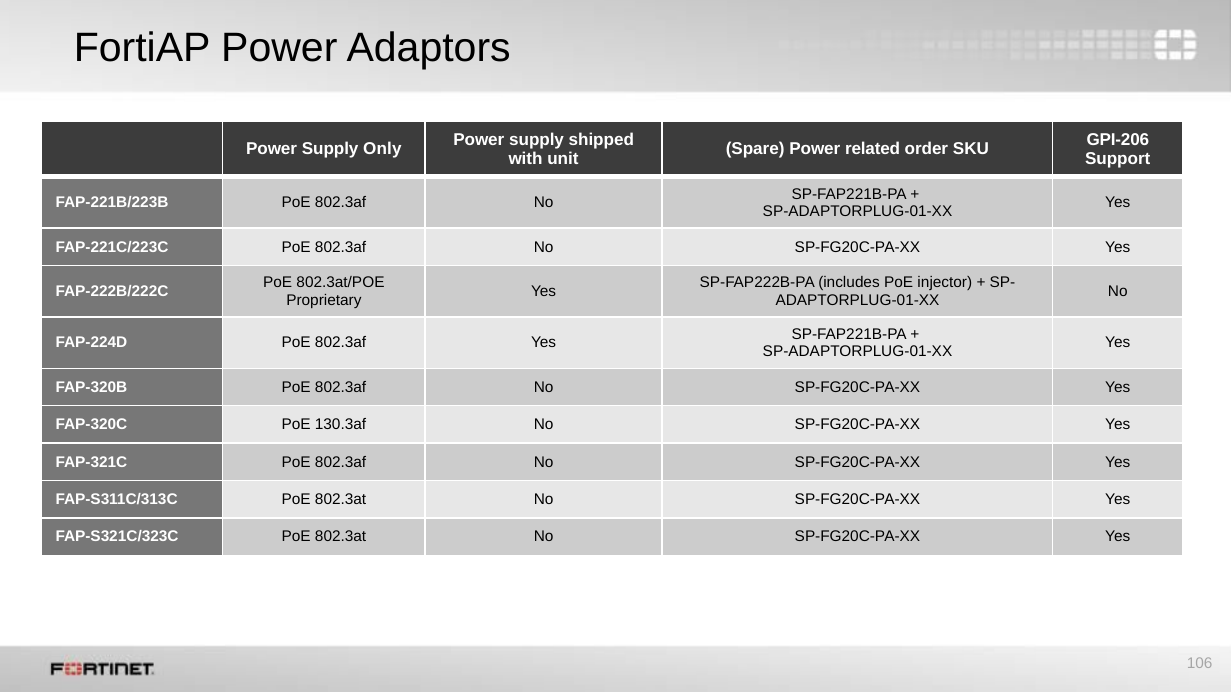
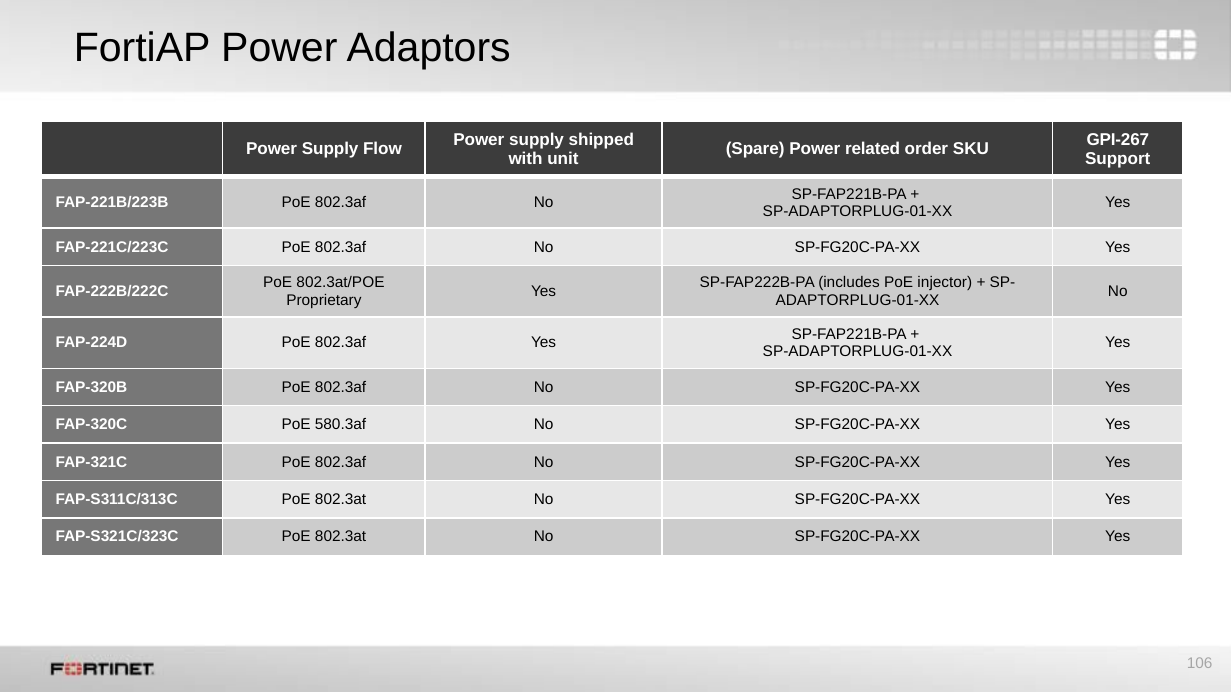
GPI-206: GPI-206 -> GPI-267 (1118, 140)
Only: Only -> Flow (382, 149)
130.3af: 130.3af -> 580.3af (341, 425)
